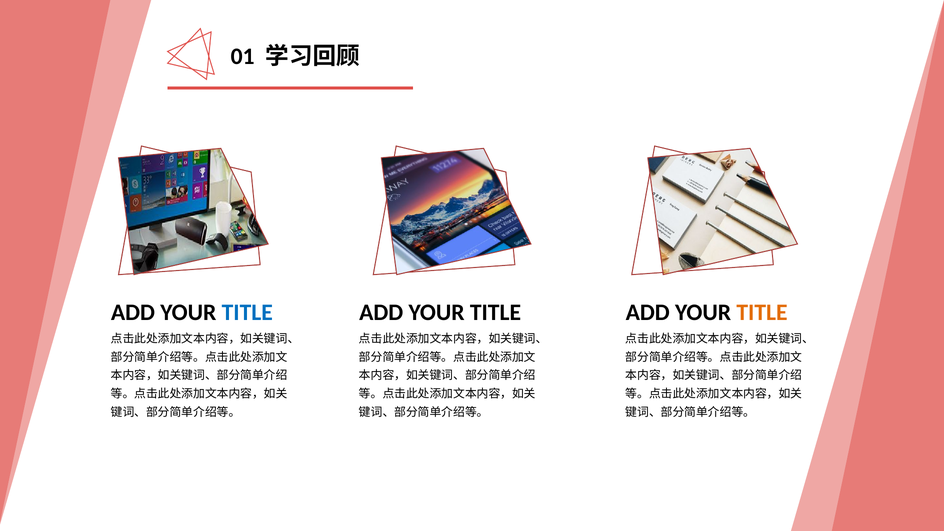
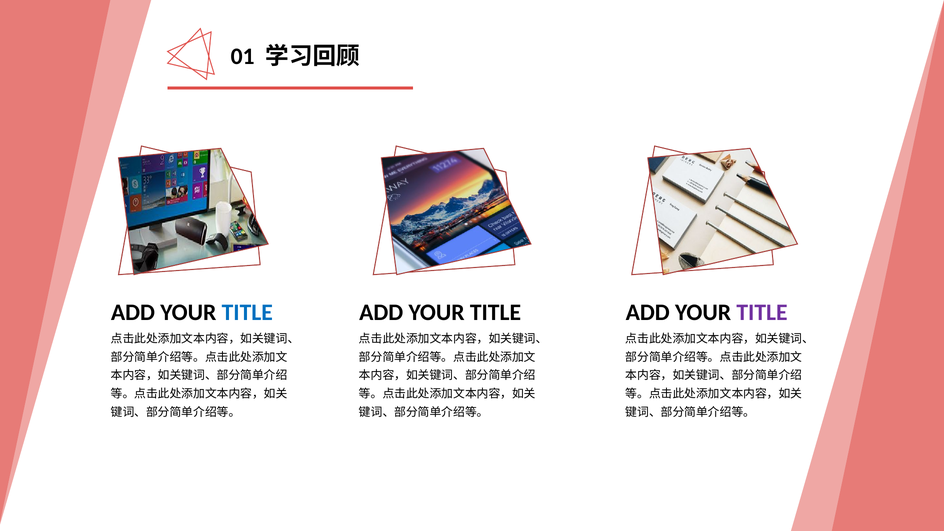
TITLE colour: orange -> purple (762, 313)
